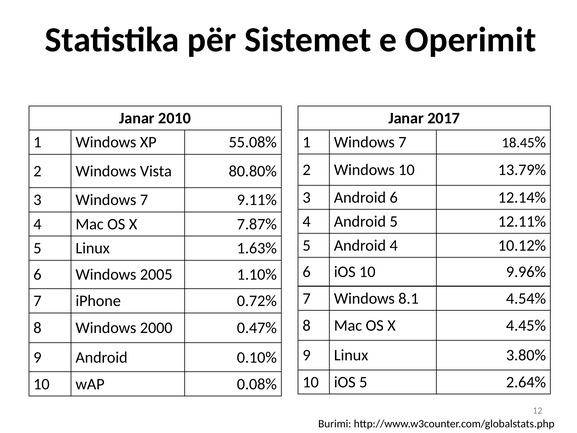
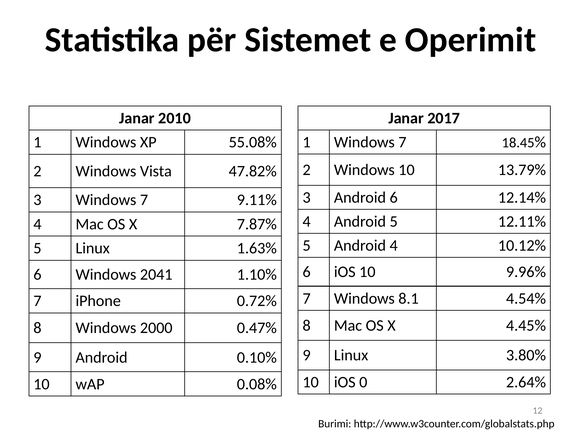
80.80%: 80.80% -> 47.82% (253, 171)
2005: 2005 -> 2041 (156, 274)
iOS 5: 5 -> 0 (363, 382)
